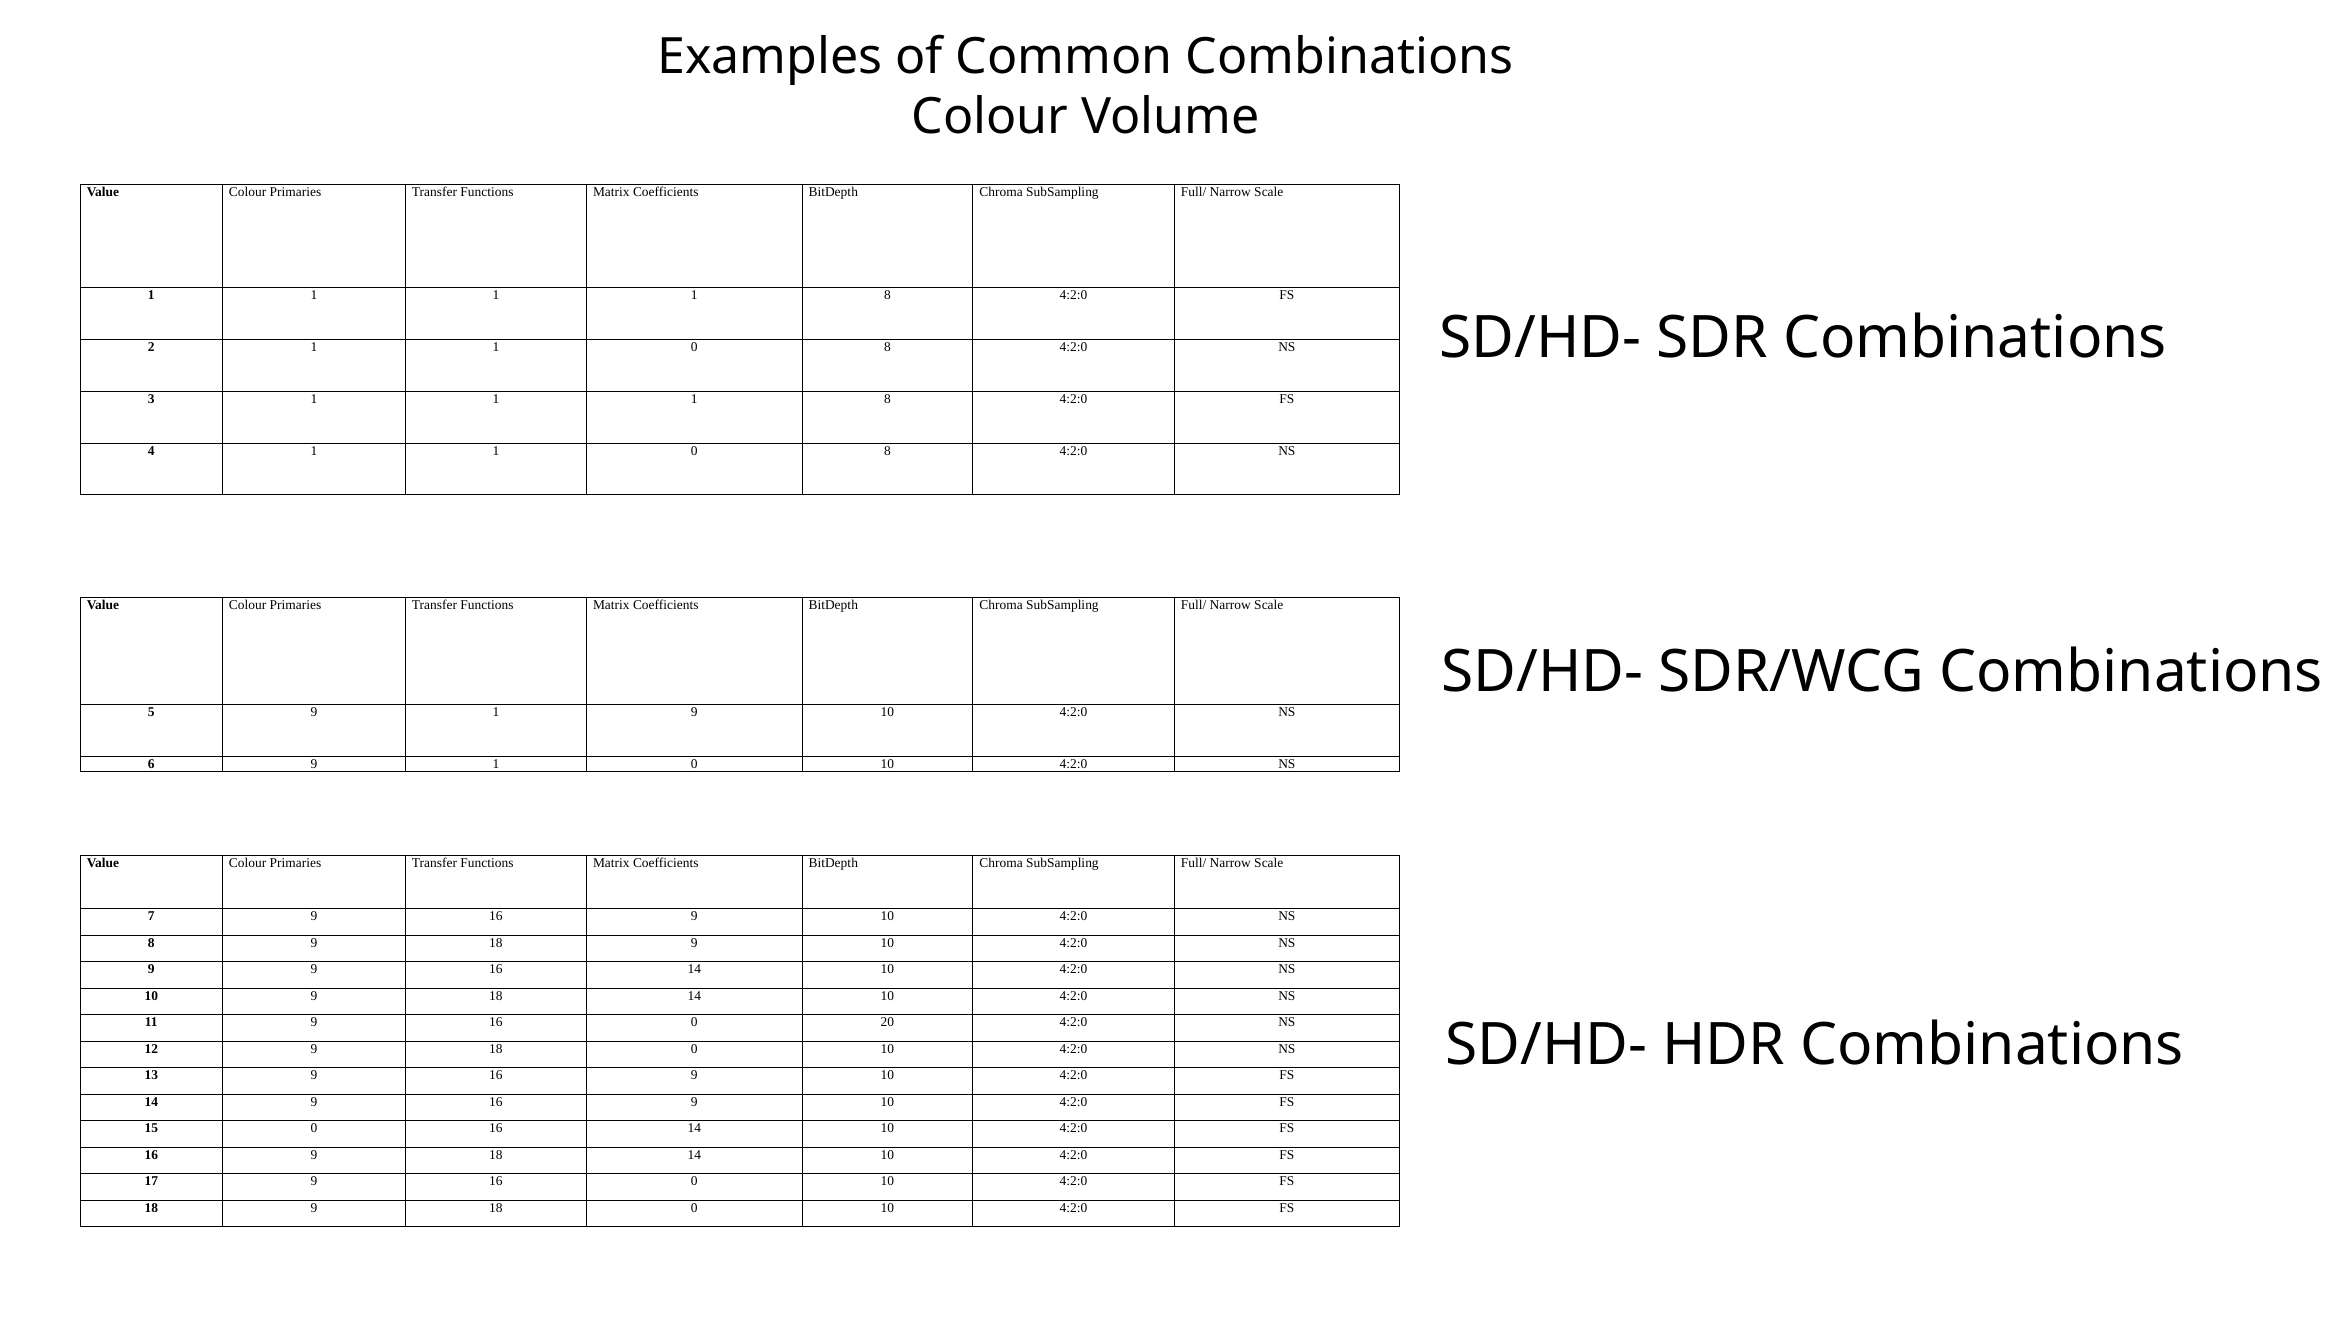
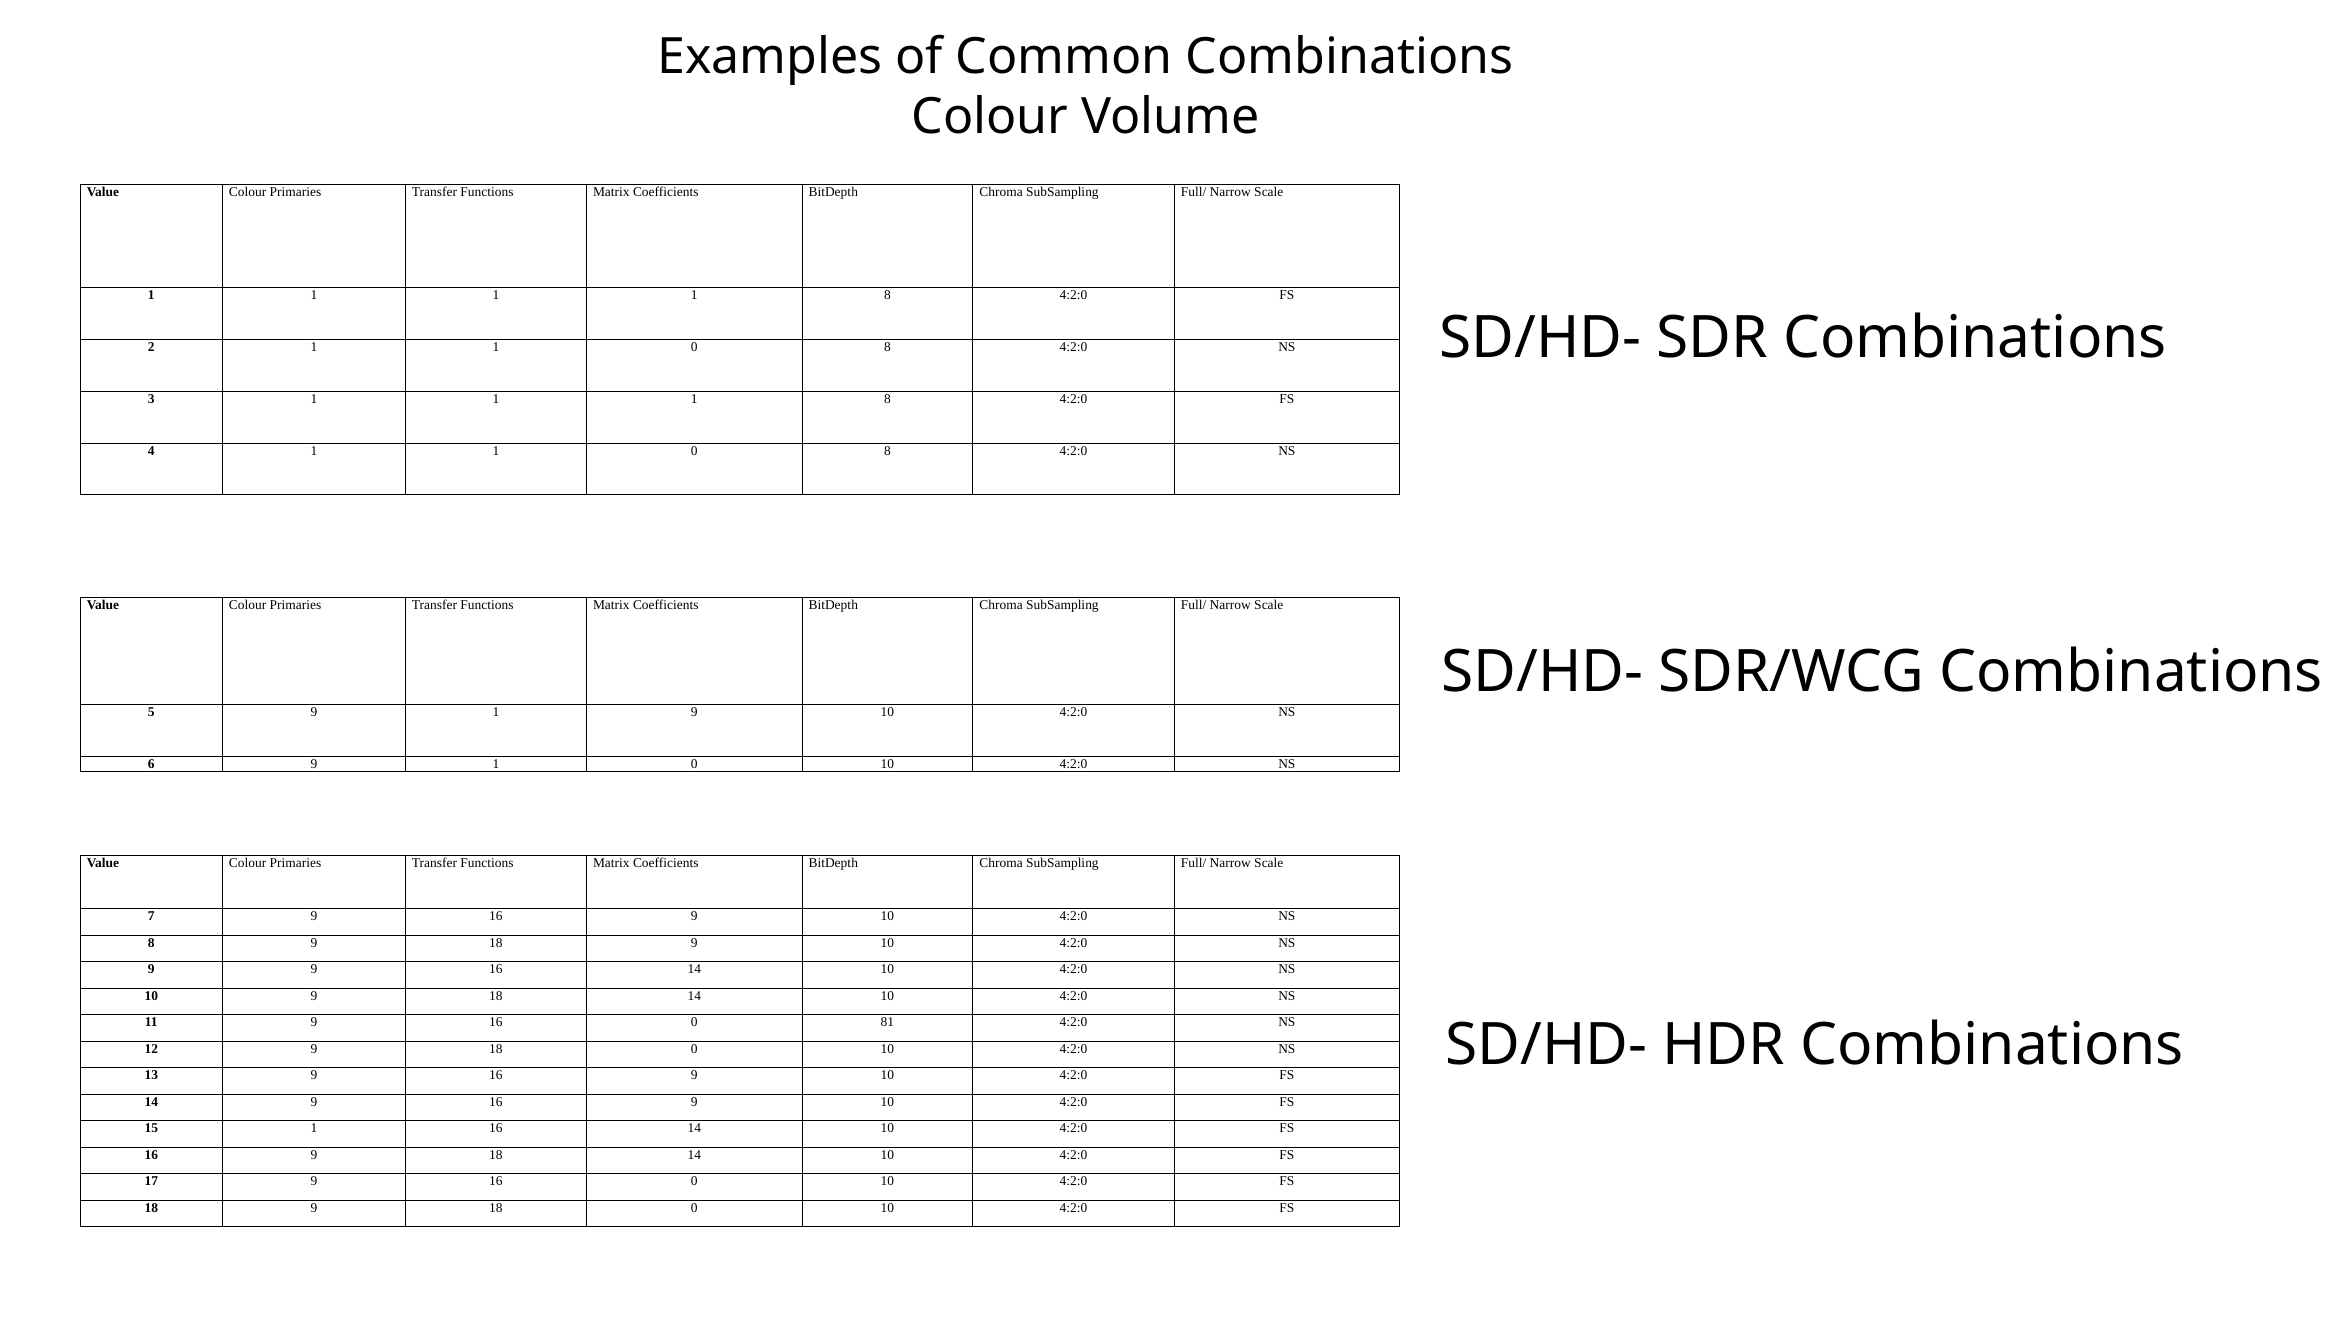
20: 20 -> 81 (887, 1023)
15 0: 0 -> 1 (314, 1129)
